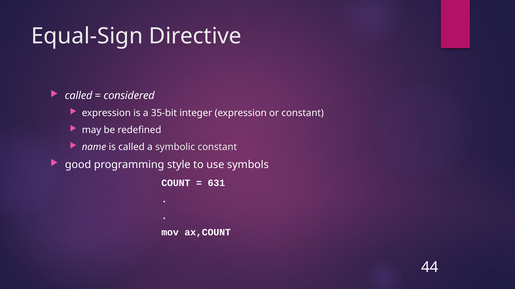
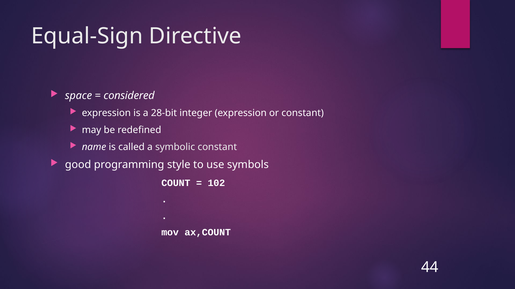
called: called -> space (78, 96)
35-bit: 35-bit -> 28-bit (164, 113)
631: 631 -> 102 (216, 184)
